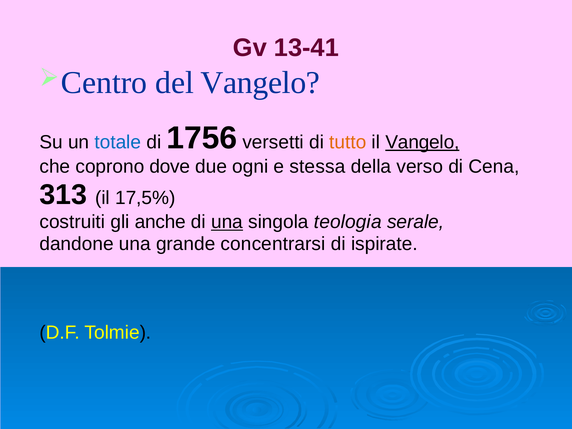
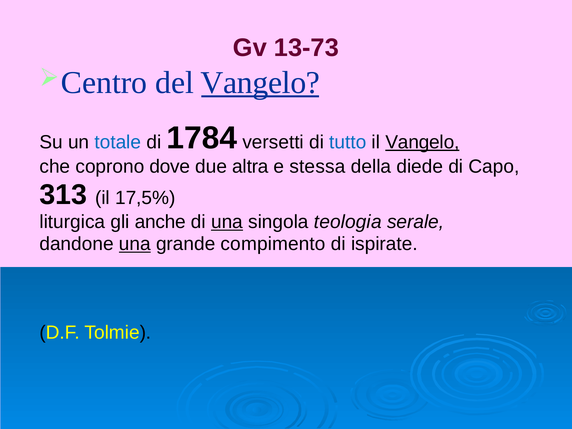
13-41: 13-41 -> 13-73 (306, 48)
Vangelo underline: none -> present (260, 83)
1756: 1756 -> 1784 (202, 138)
tutto colour: orange -> blue (348, 142)
ogni: ogni -> altra (250, 167)
verso: verso -> diede (420, 167)
Cena: Cena -> Capo (494, 167)
costruiti: costruiti -> liturgica (72, 222)
una underline: none -> present (135, 244)
concentrarsi: concentrarsi -> compimento (273, 244)
